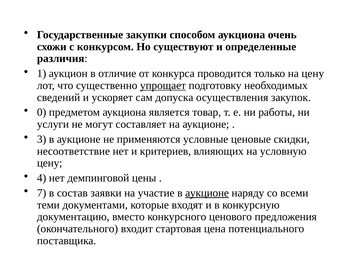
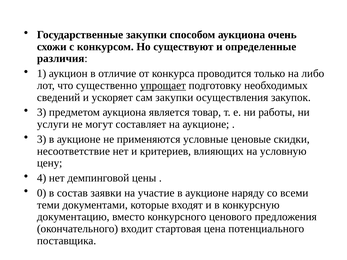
на цену: цену -> либо (313, 74)
сам допуска: допуска -> закупки (174, 98)
0: 0 -> 3 (42, 112)
7: 7 -> 0 (42, 193)
аукционе underline: present -> none (207, 193)
